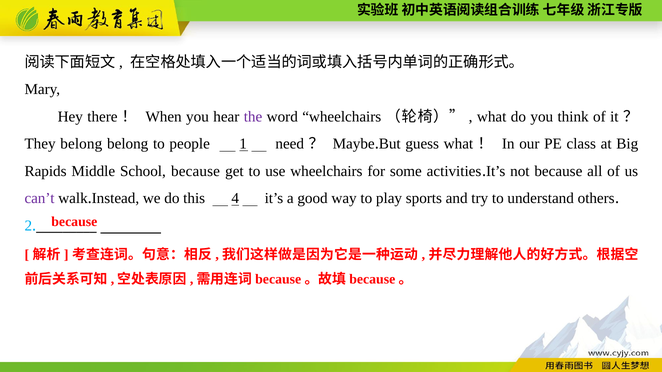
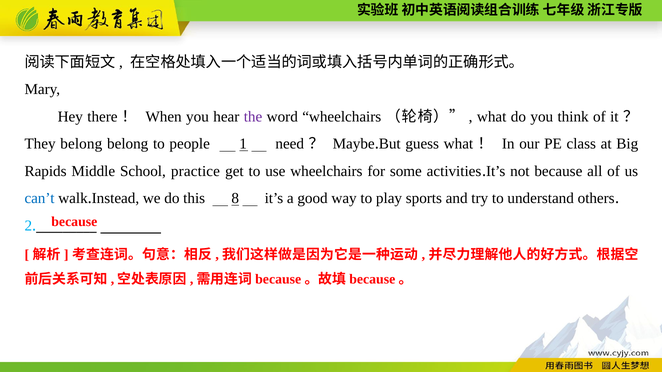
School because: because -> practice (195, 171)
can’t colour: purple -> blue (40, 199)
4: 4 -> 8 (235, 199)
